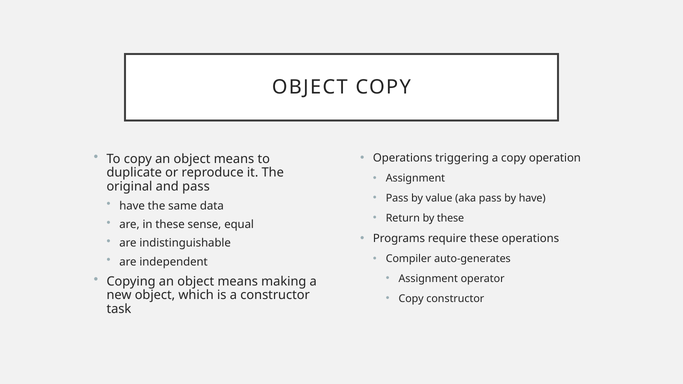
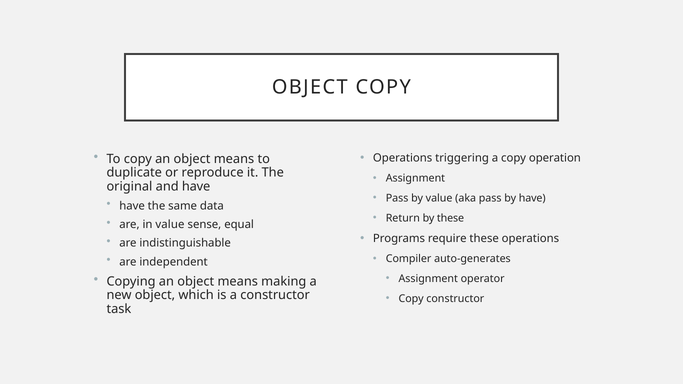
and pass: pass -> have (196, 187)
in these: these -> value (170, 225)
